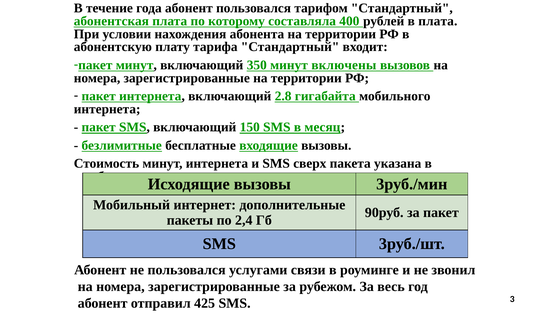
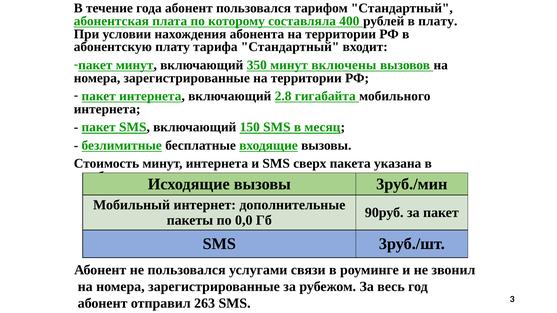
в плата: плата -> плату (438, 21)
2,4: 2,4 -> 0,0 (244, 220)
425: 425 -> 263 (205, 304)
